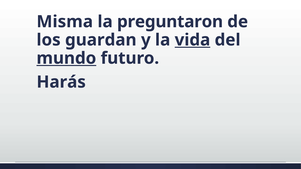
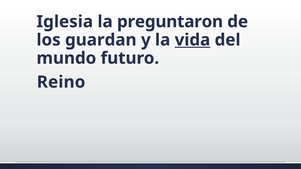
Misma: Misma -> Iglesia (65, 22)
mundo underline: present -> none (66, 58)
Harás: Harás -> Reino (61, 82)
